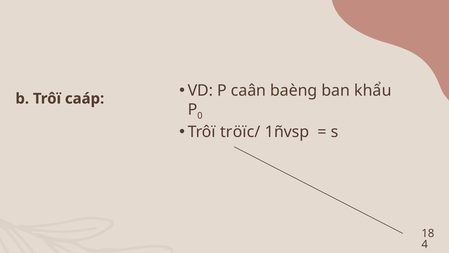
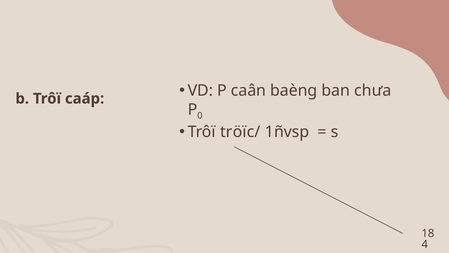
khẩu: khẩu -> chưa (373, 90)
